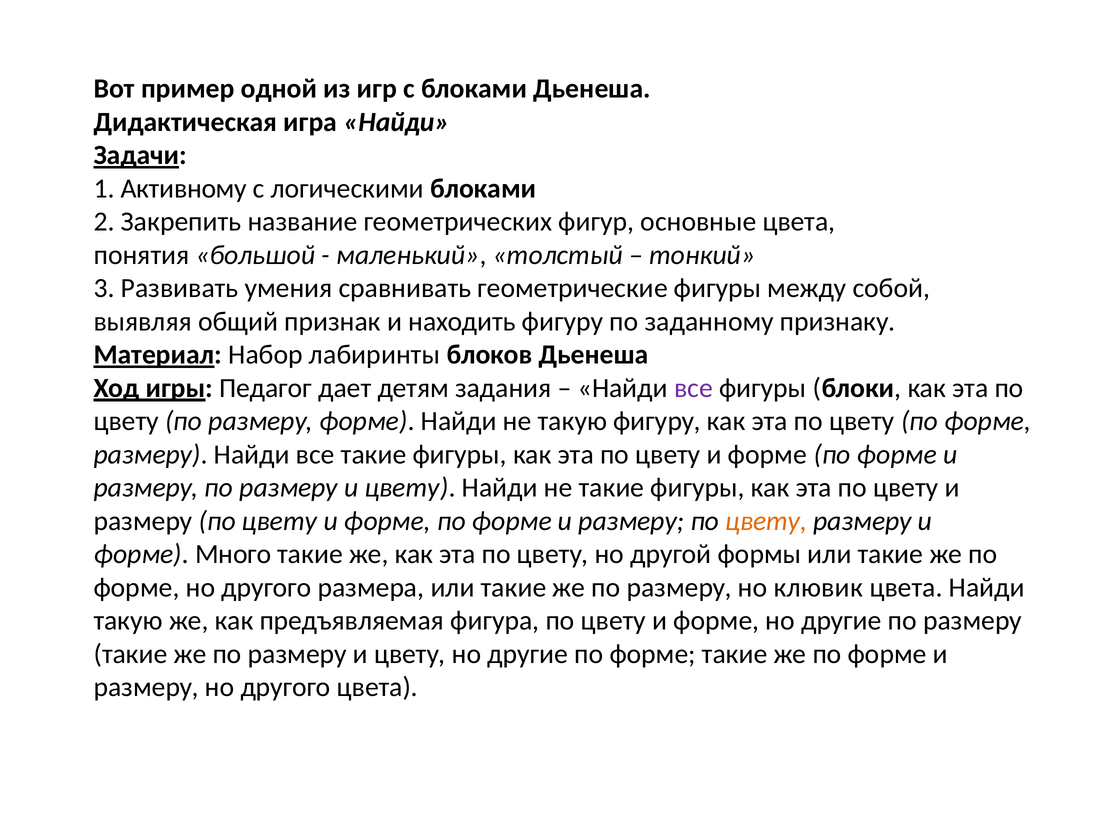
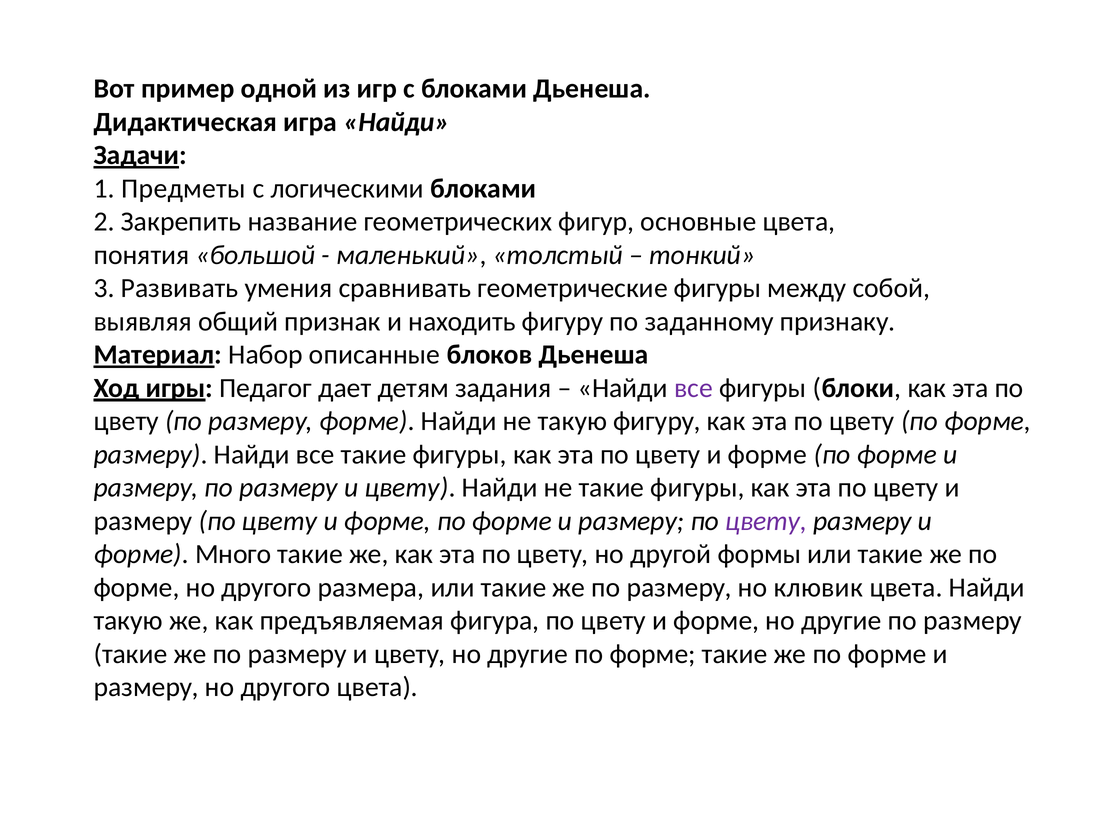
Активному: Активному -> Предметы (184, 189)
лабиринты: лабиринты -> описанные (375, 355)
цвету colour: orange -> purple (766, 521)
